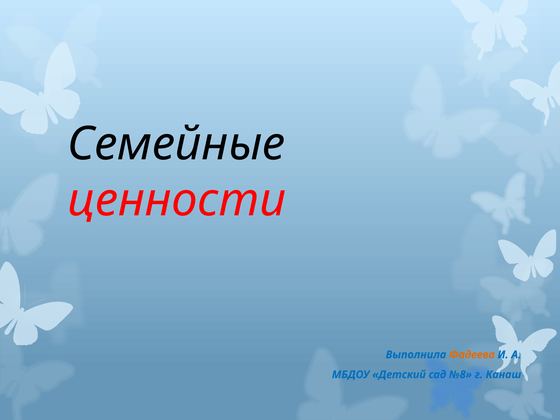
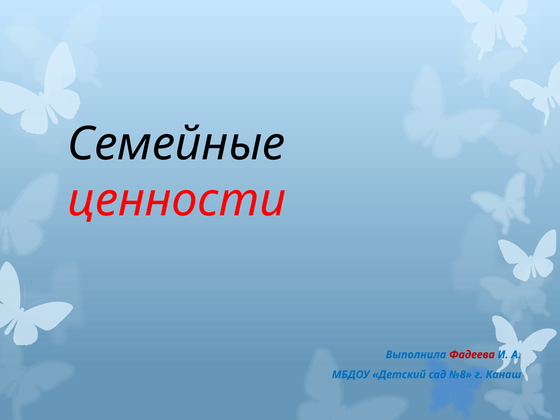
Фадеева colour: orange -> red (472, 355)
